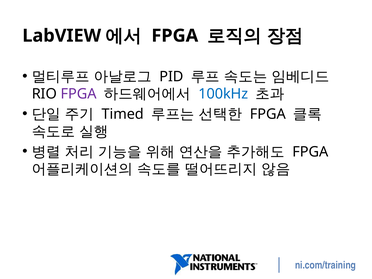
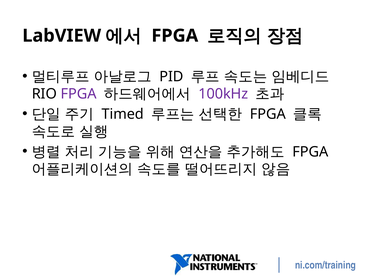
100kHz colour: blue -> purple (223, 94)
